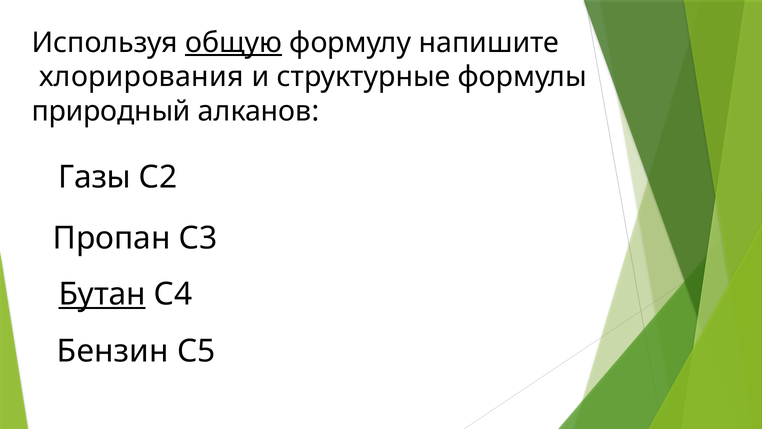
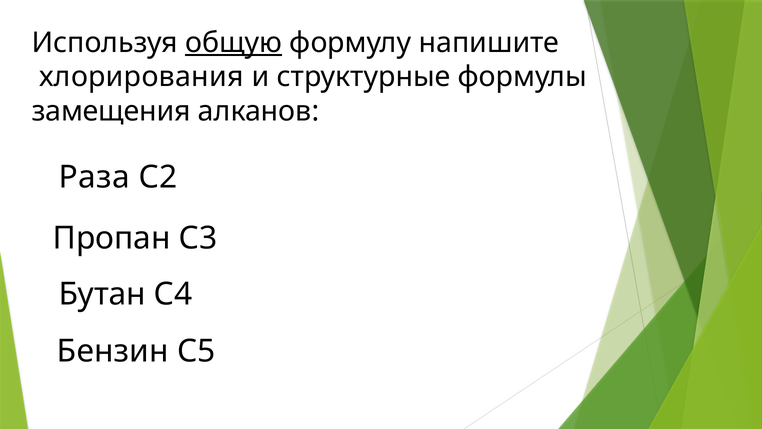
природный: природный -> замещения (111, 111)
Газы: Газы -> Раза (94, 177)
Бутан underline: present -> none (102, 294)
